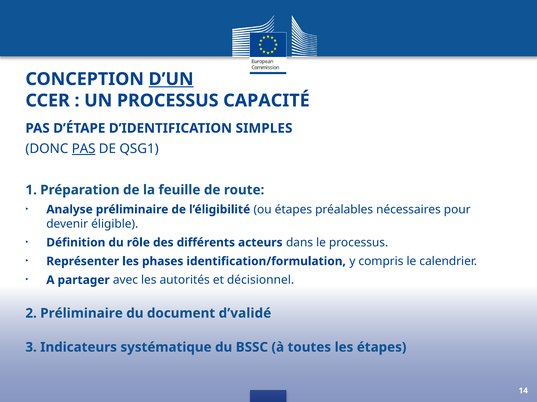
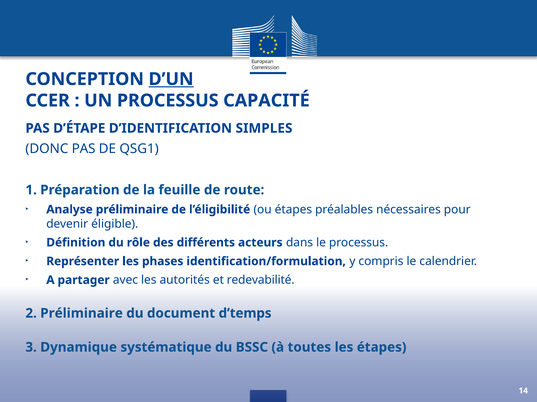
PAS underline: present -> none (84, 149)
décisionnel: décisionnel -> redevabilité (261, 281)
d’validé: d’validé -> d’temps (245, 314)
Indicateurs: Indicateurs -> Dynamique (79, 348)
